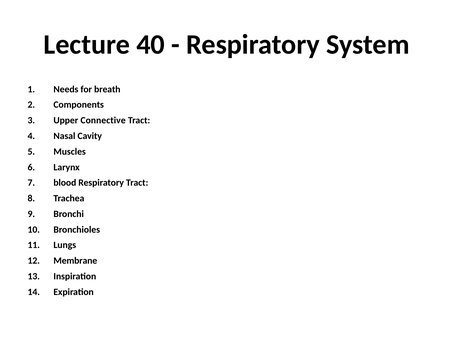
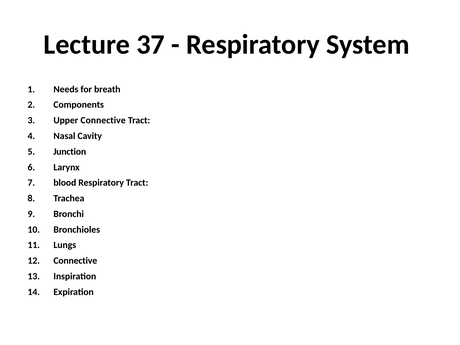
40: 40 -> 37 (151, 45)
Muscles: Muscles -> Junction (70, 152)
Membrane: Membrane -> Connective (75, 261)
